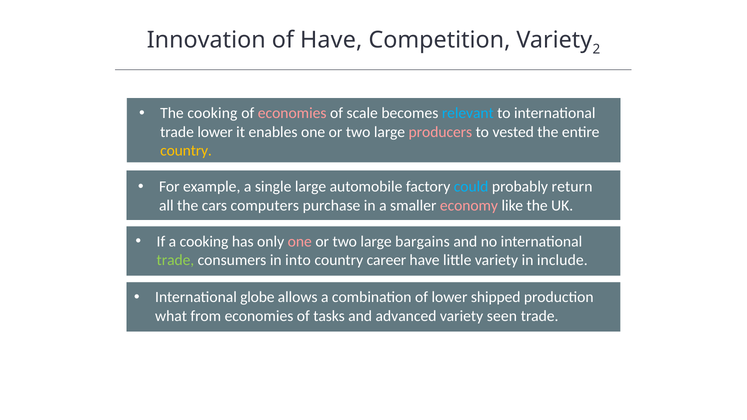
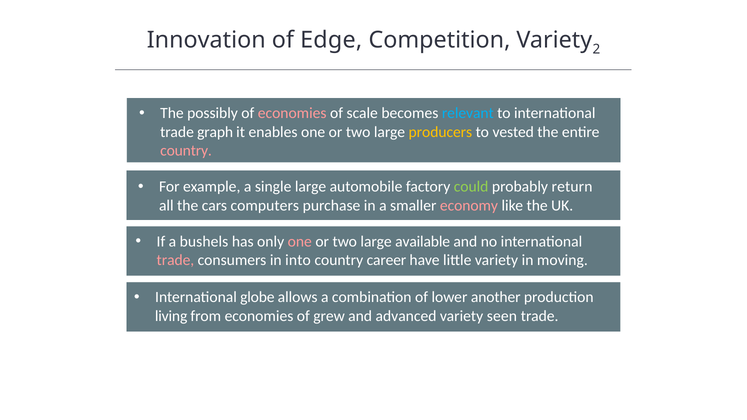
of Have: Have -> Edge (331, 40)
The cooking: cooking -> possibly (213, 113)
trade lower: lower -> graph (215, 132)
producers colour: pink -> yellow (440, 132)
country colour: yellow -> pink (186, 151)
could colour: light blue -> light green (471, 187)
a cooking: cooking -> bushels (204, 242)
bargains: bargains -> available (423, 242)
trade colour: light green -> pink (175, 260)
include: include -> moving (562, 260)
shipped: shipped -> another (496, 297)
what: what -> living (171, 316)
tasks: tasks -> grew (329, 316)
